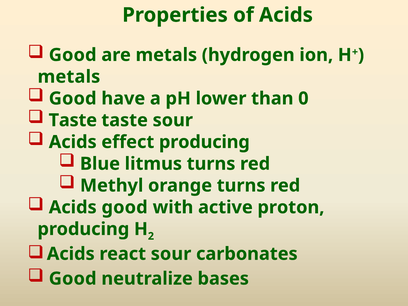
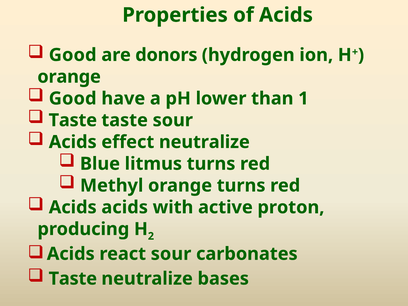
are metals: metals -> donors (166, 55)
metals: metals -> orange (69, 77)
0: 0 -> 1 (303, 98)
effect producing: producing -> neutralize (204, 142)
Acids good: good -> acids (125, 207)
Good: Good -> Taste (73, 279)
